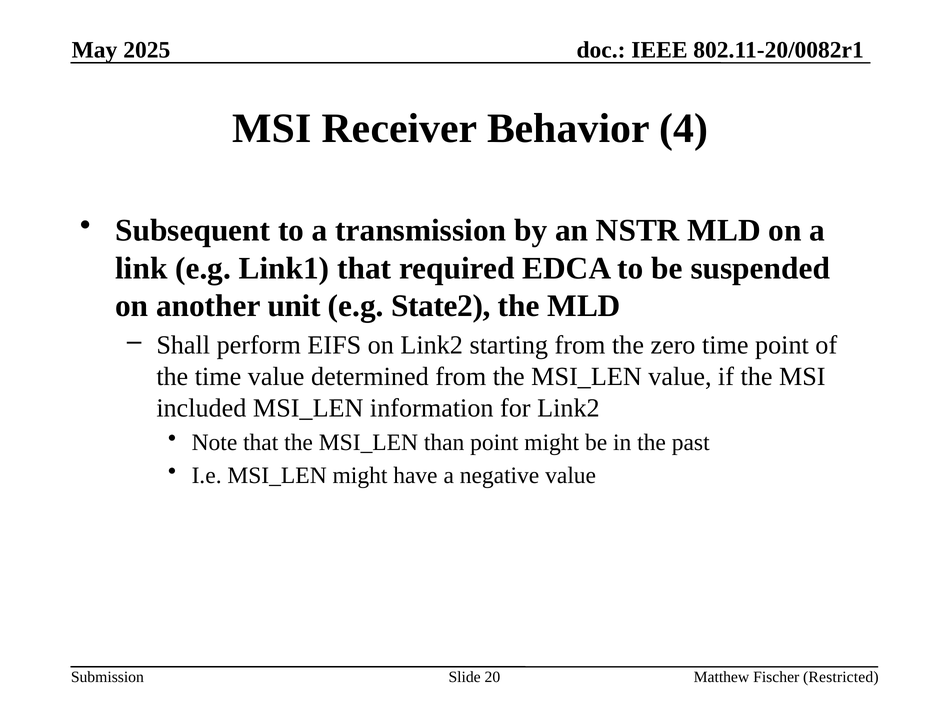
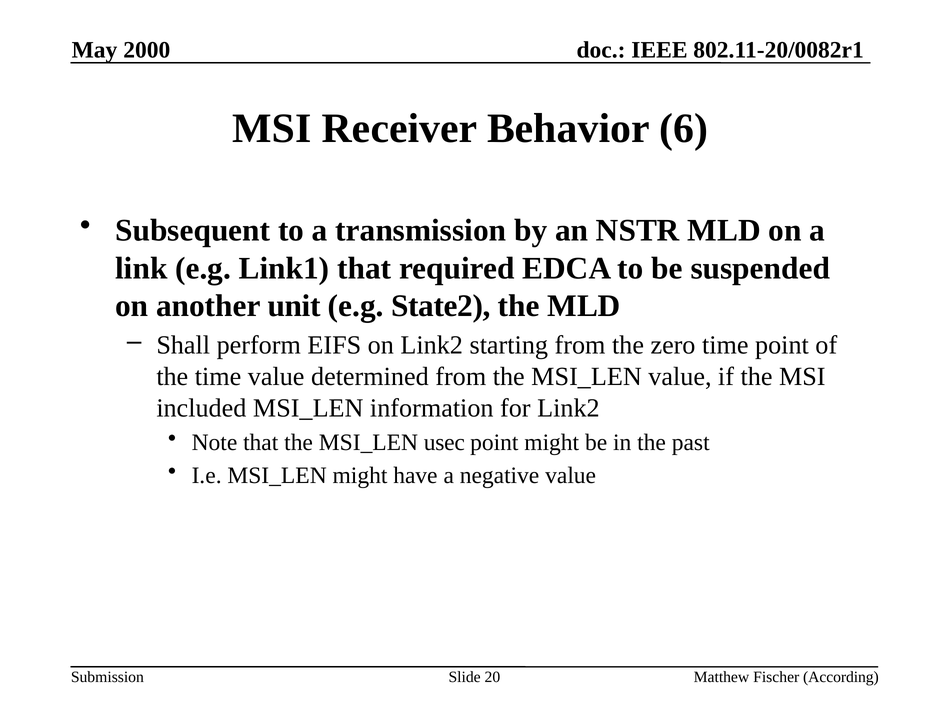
2025: 2025 -> 2000 (147, 50)
4: 4 -> 6 (684, 128)
than: than -> usec (444, 442)
Restricted: Restricted -> According (841, 677)
